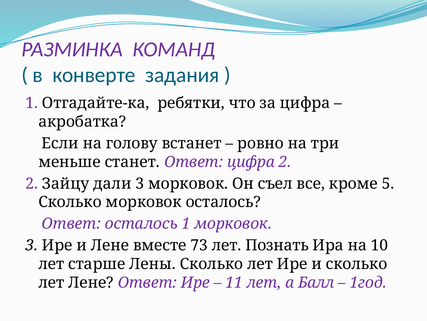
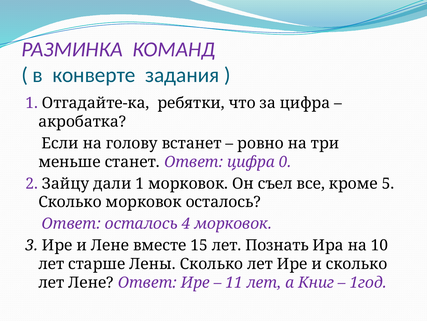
цифра 2: 2 -> 0 (285, 162)
дали 3: 3 -> 1 (140, 183)
осталось 1: 1 -> 4 (186, 223)
73: 73 -> 15 (199, 245)
Балл: Балл -> Книг (316, 282)
